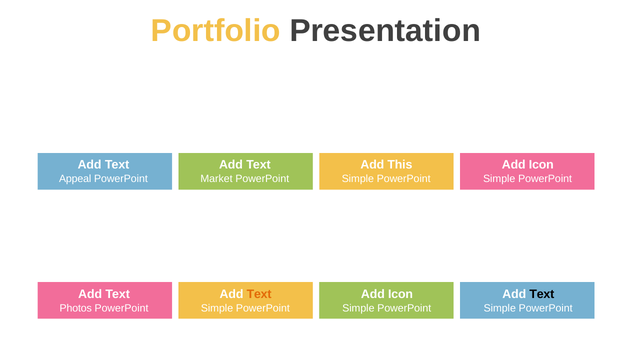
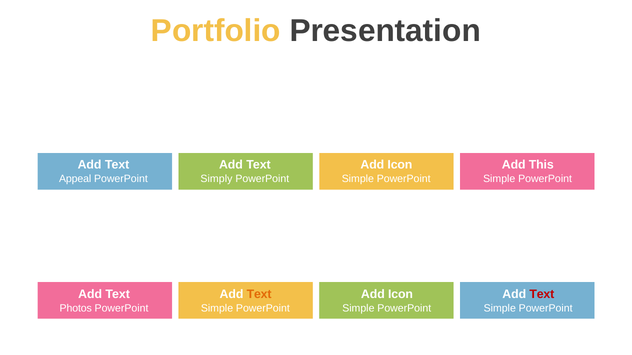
This: This -> Icon (400, 165)
Icon: Icon -> This (541, 165)
Market: Market -> Simply (216, 179)
Text colour: black -> red (542, 295)
